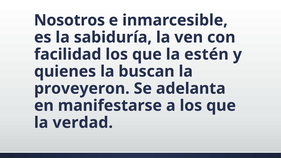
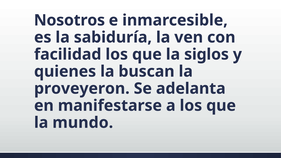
estén: estén -> siglos (207, 54)
verdad: verdad -> mundo (83, 123)
